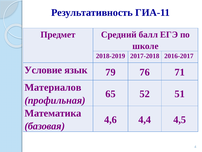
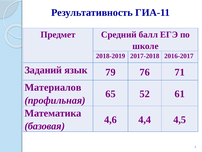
Условие: Условие -> Заданий (43, 70)
51: 51 -> 61 (180, 94)
